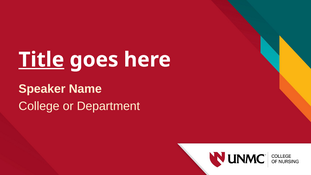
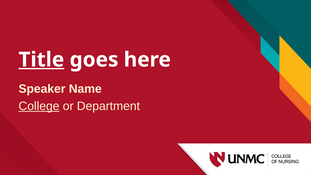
College underline: none -> present (39, 106)
